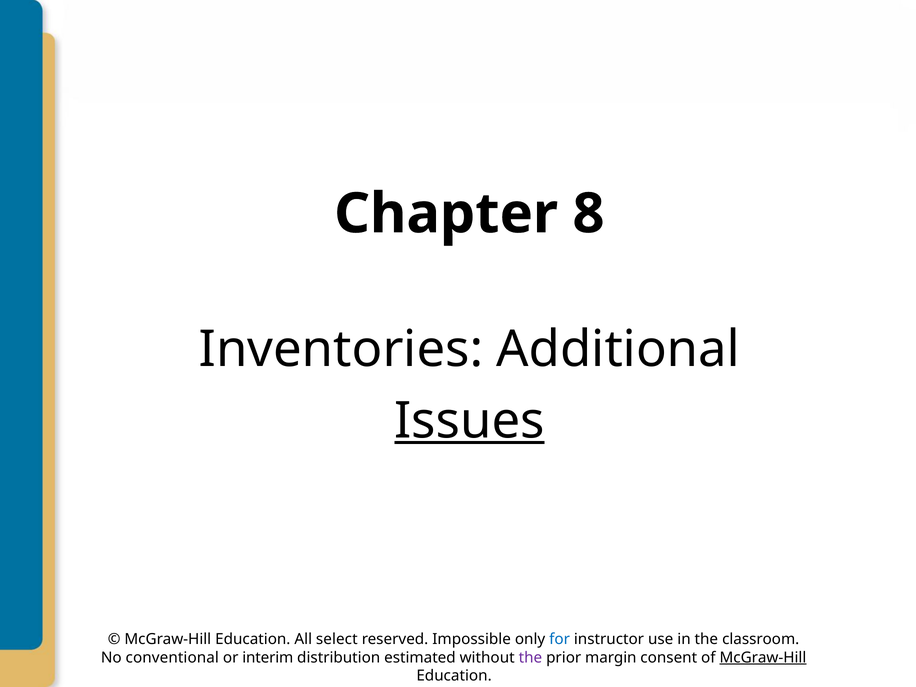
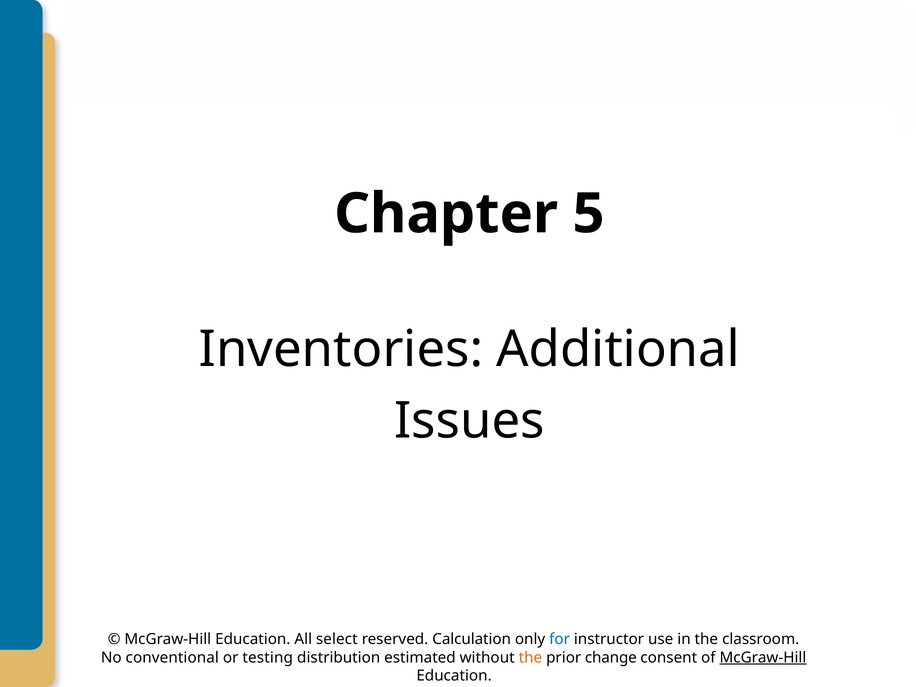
8: 8 -> 5 (589, 214)
Issues underline: present -> none (469, 421)
Impossible: Impossible -> Calculation (472, 639)
interim: interim -> testing (268, 658)
the colour: purple -> orange (530, 658)
margin: margin -> change (611, 658)
